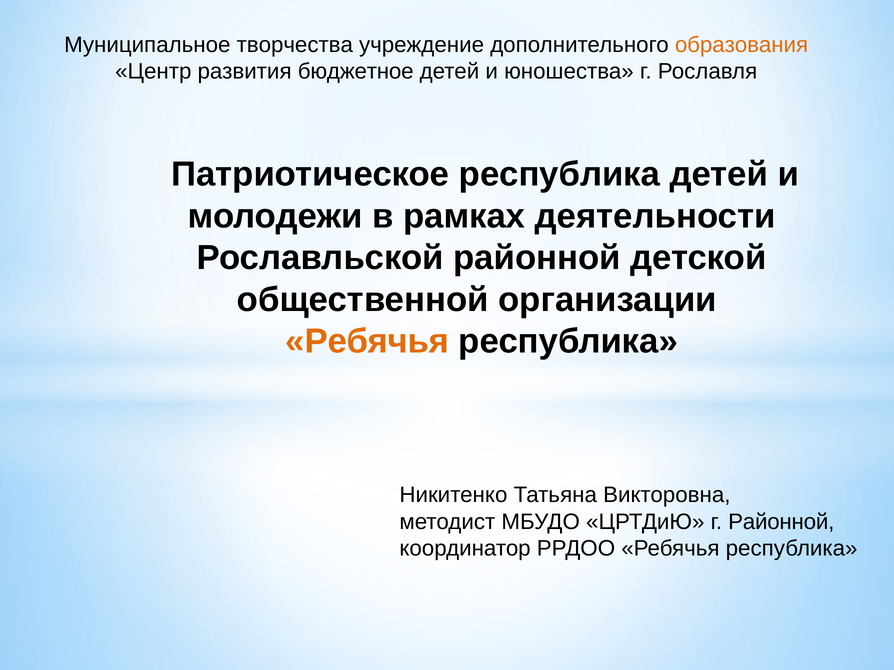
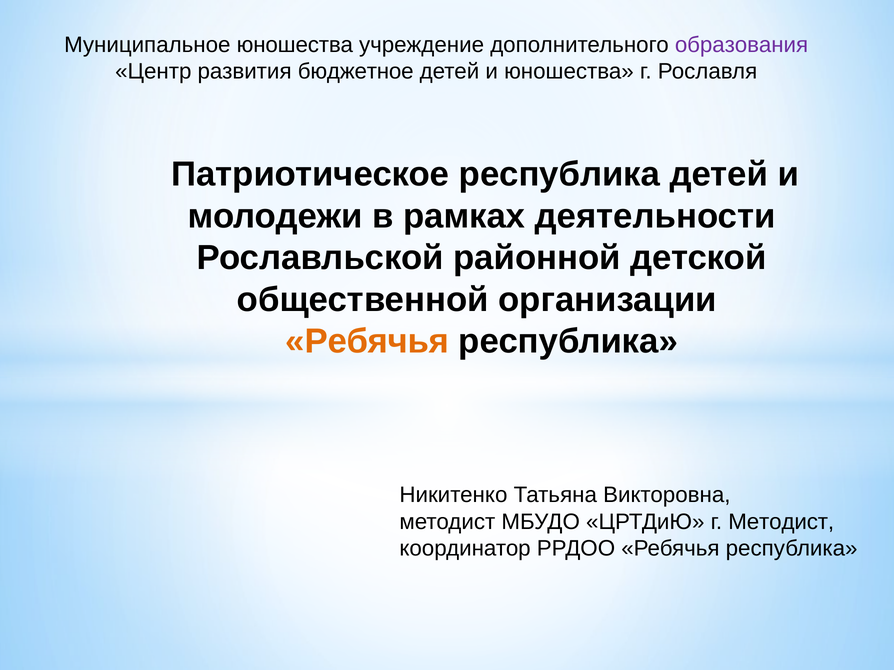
Муниципальное творчества: творчества -> юношества (295, 45)
образования colour: orange -> purple (741, 45)
г Районной: Районной -> Методист (781, 522)
